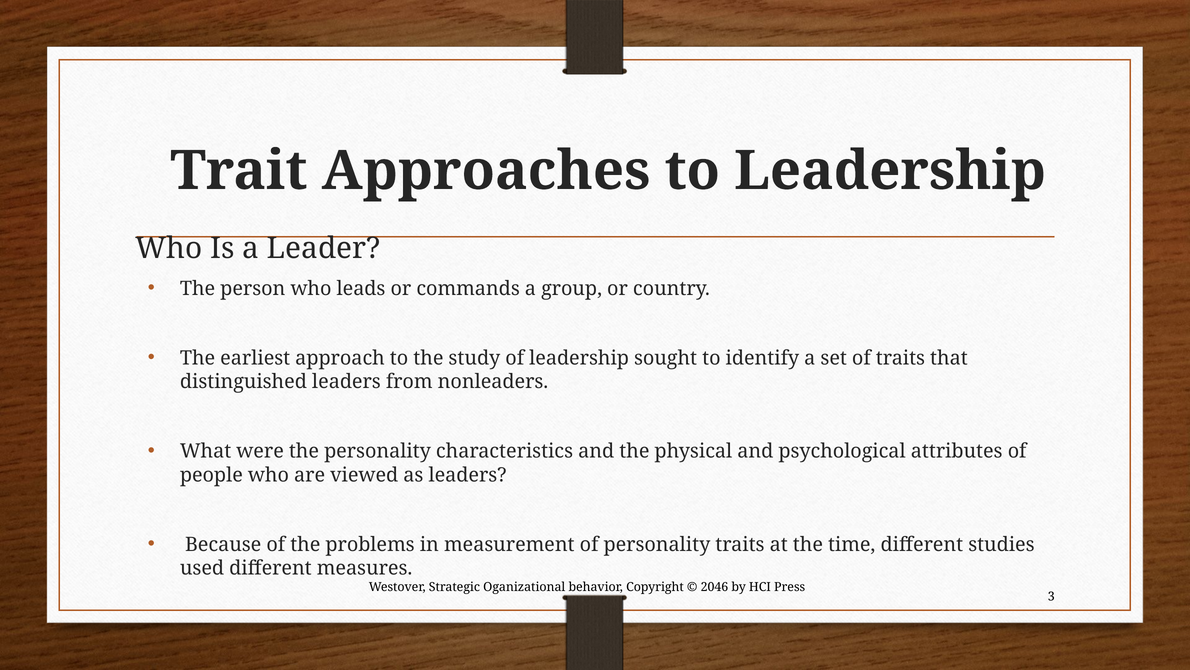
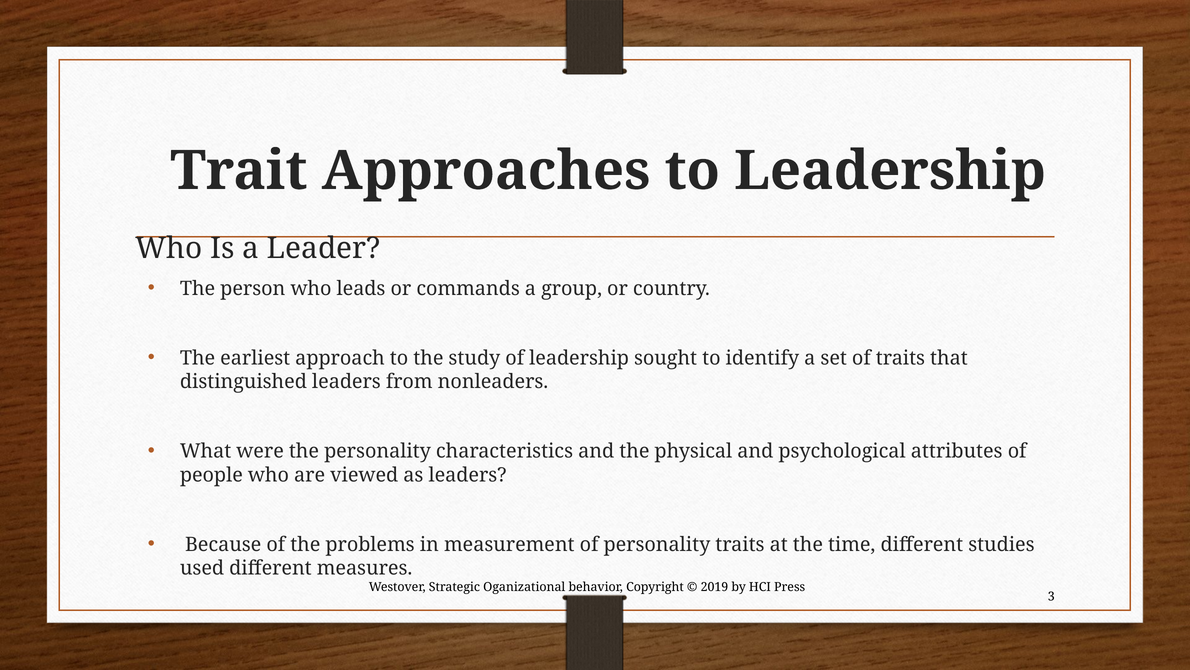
2046: 2046 -> 2019 (714, 587)
